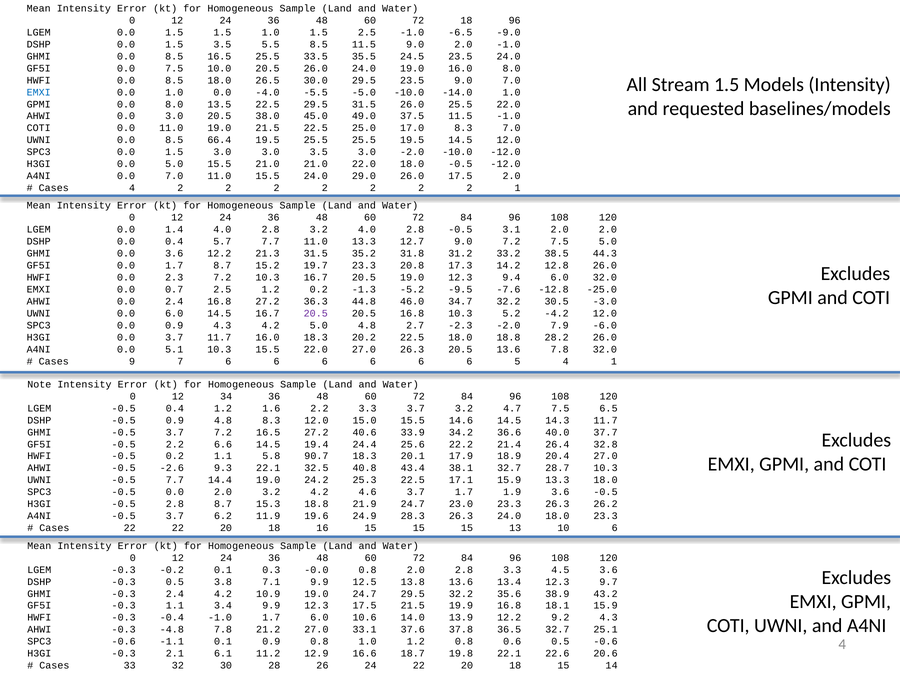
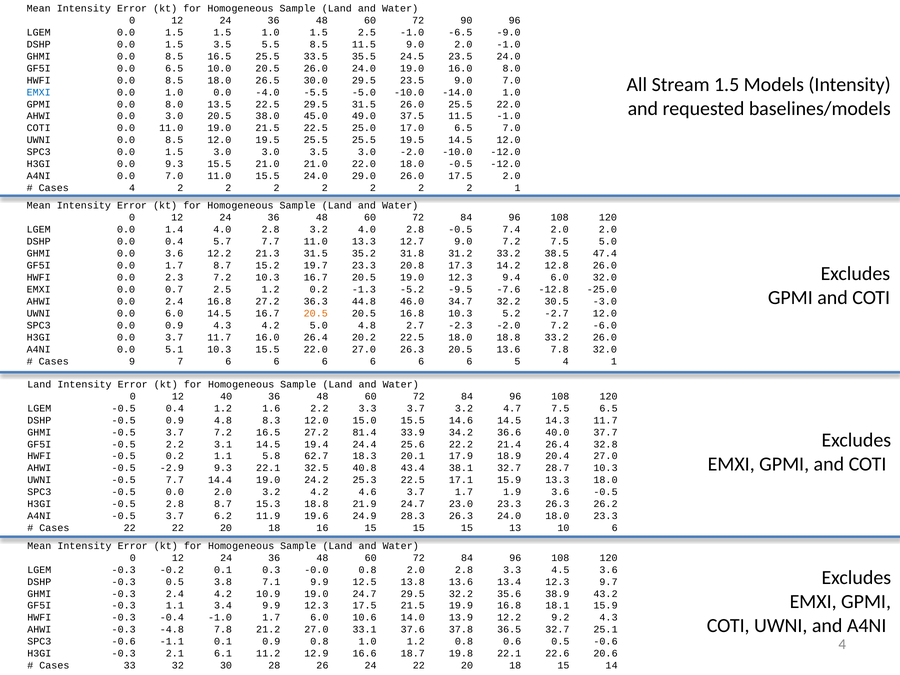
72 18: 18 -> 90 (466, 20)
0.0 7.5: 7.5 -> 6.5 (174, 68)
17.0 8.3: 8.3 -> 6.5 (463, 128)
8.5 66.4: 66.4 -> 12.0 (219, 140)
0.0 5.0: 5.0 -> 9.3 (174, 164)
3.1: 3.1 -> 7.4 (511, 230)
44.3: 44.3 -> 47.4 (605, 254)
20.5 colour: purple -> orange (316, 313)
-4.2: -4.2 -> -2.7 (557, 313)
-2.0 7.9: 7.9 -> 7.2 (560, 325)
16.0 18.3: 18.3 -> 26.4 (316, 337)
18.8 28.2: 28.2 -> 33.2 (557, 337)
Note: Note -> Land (39, 384)
34: 34 -> 40 (226, 396)
40.6: 40.6 -> 81.4 (365, 432)
6.6: 6.6 -> 3.1 (223, 444)
90.7: 90.7 -> 62.7 (316, 456)
-2.6: -2.6 -> -2.9 (172, 468)
